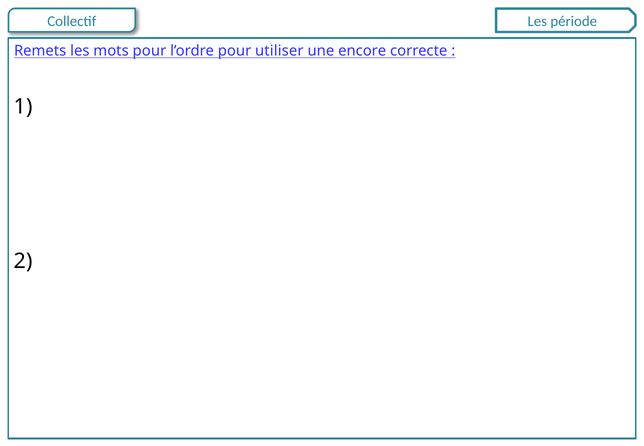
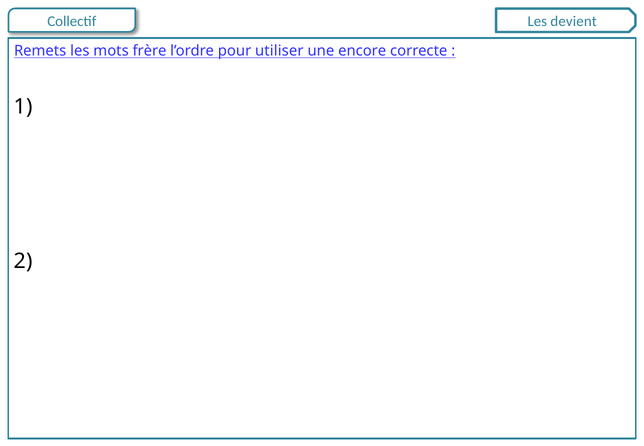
période: période -> devient (574, 21)
mots pour: pour -> frère (150, 51)
